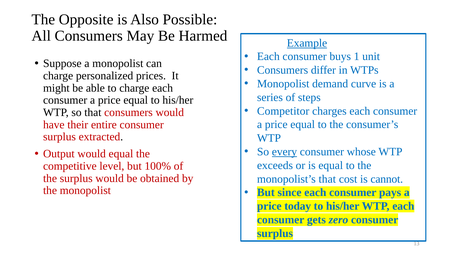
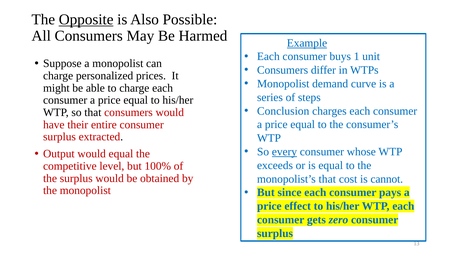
Opposite underline: none -> present (86, 20)
Competitor: Competitor -> Conclusion (283, 111)
today: today -> effect (298, 206)
